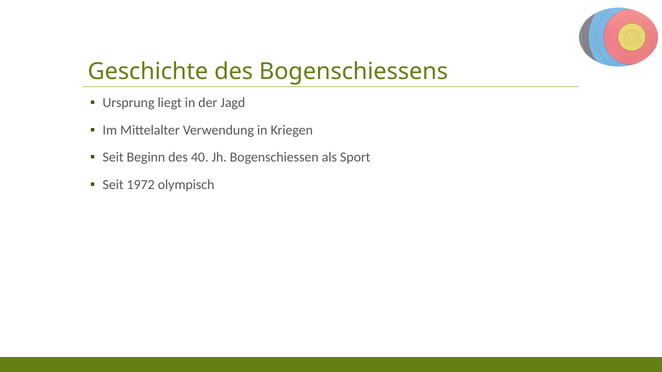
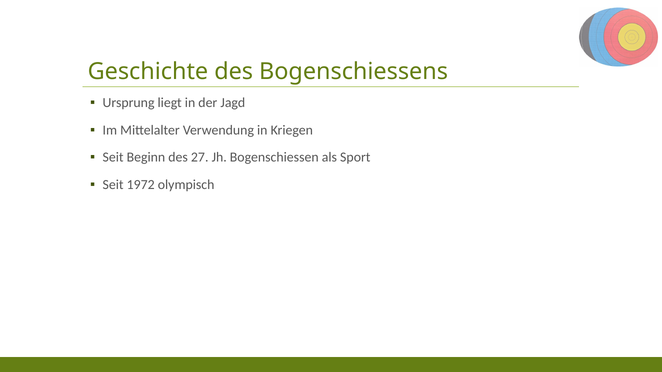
40: 40 -> 27 (200, 158)
